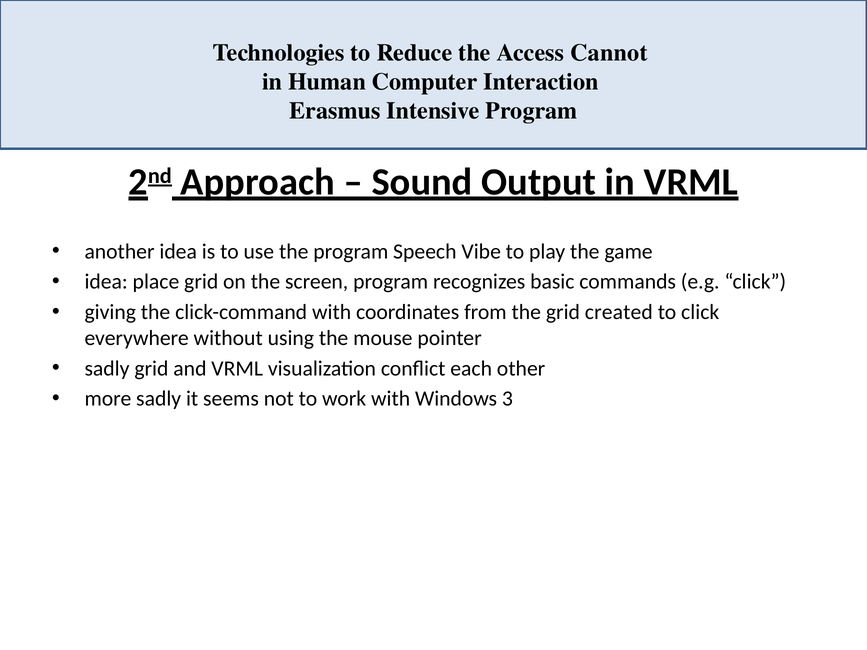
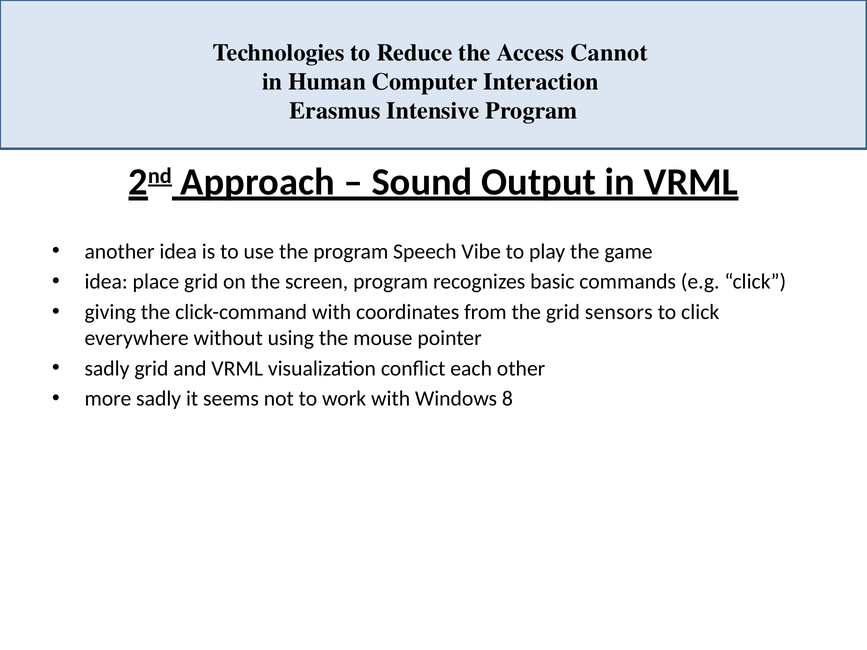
created: created -> sensors (619, 312)
3: 3 -> 8 (507, 399)
